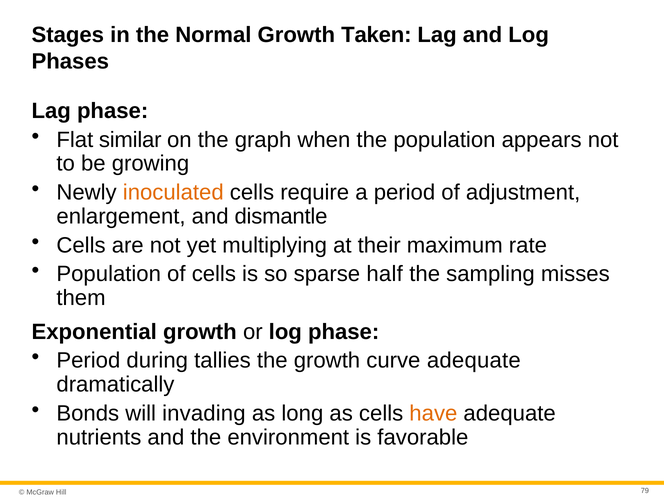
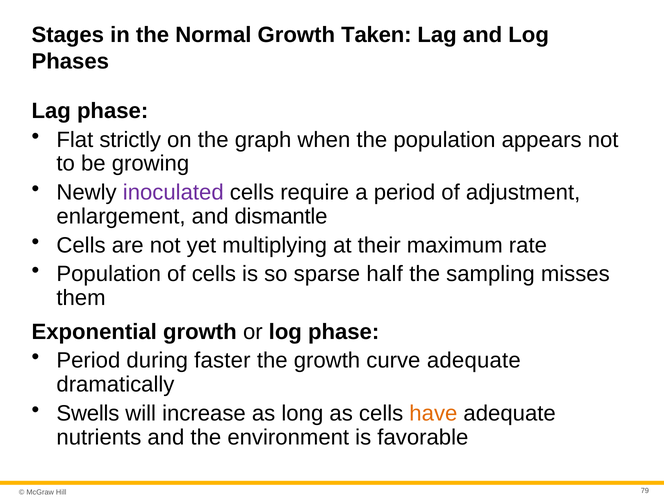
similar: similar -> strictly (130, 140)
inoculated colour: orange -> purple (173, 192)
tallies: tallies -> faster (222, 361)
Bonds: Bonds -> Swells (88, 413)
invading: invading -> increase (204, 413)
